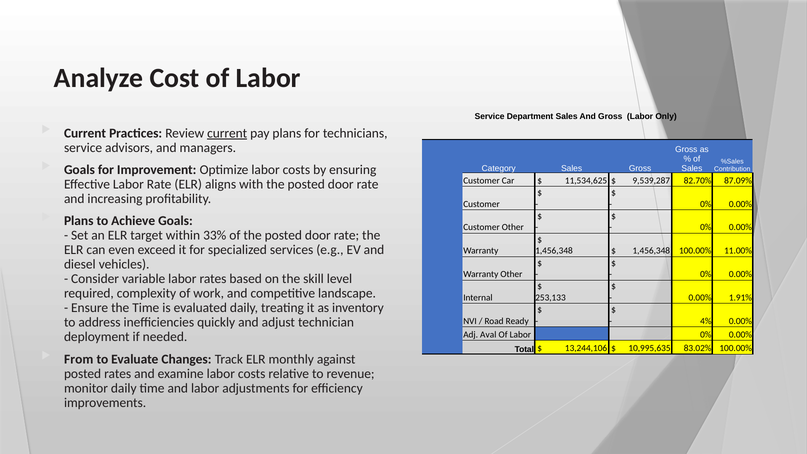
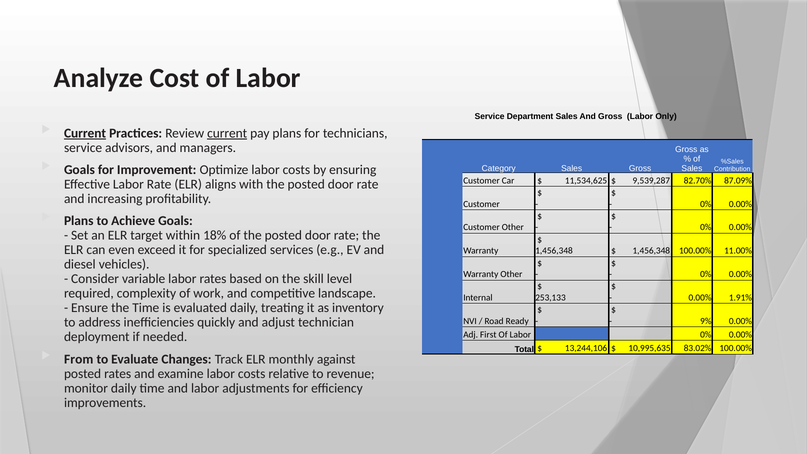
Current underline: none -> present (85, 133)
33%: 33% -> 18% (215, 235)
4%: 4% -> 9% (706, 321)
Aval: Aval -> First (488, 335)
